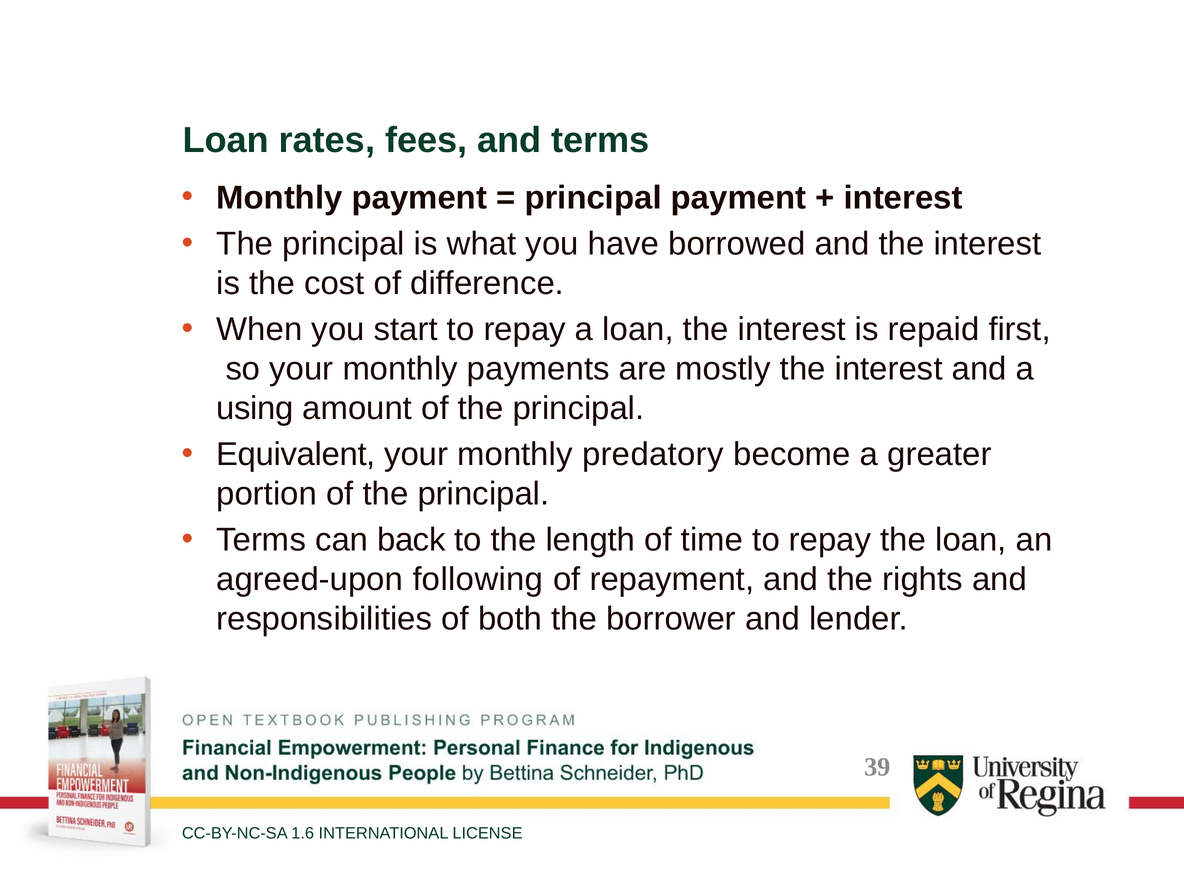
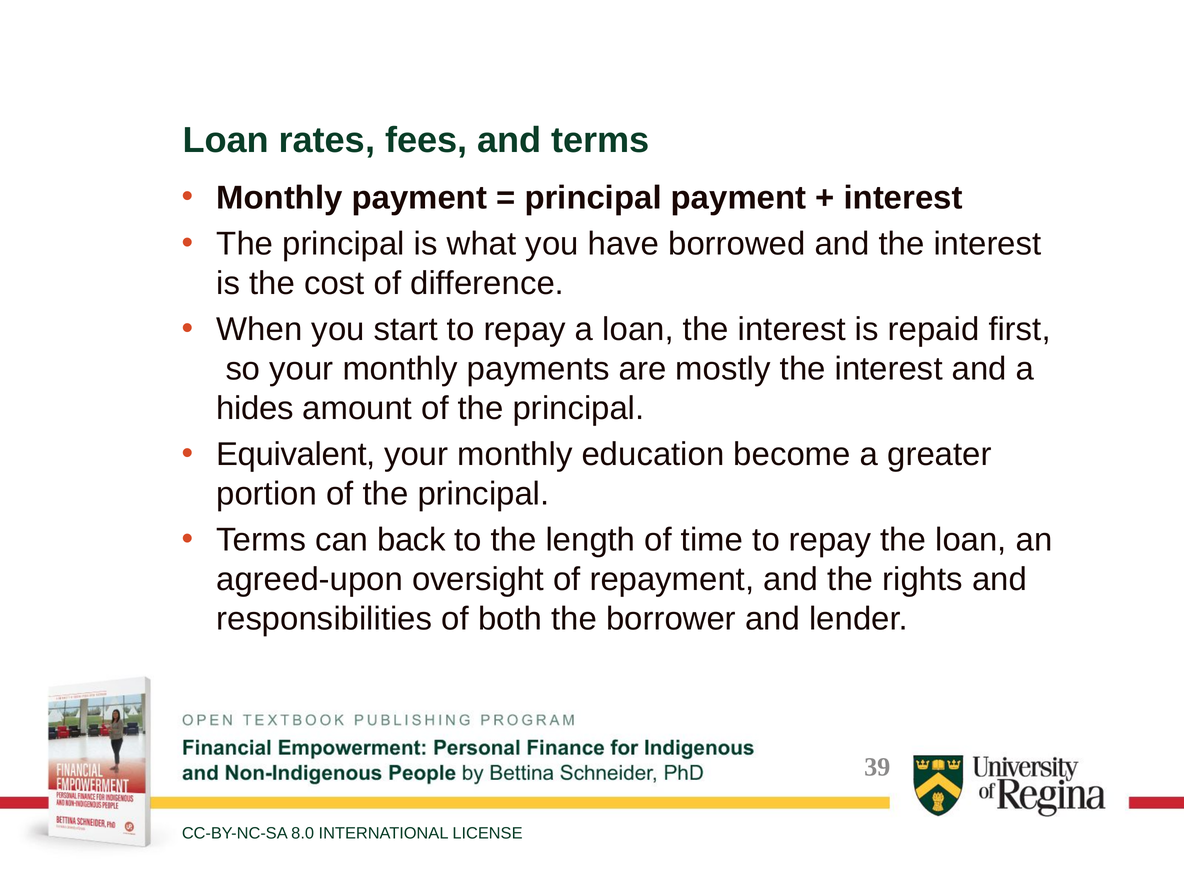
using: using -> hides (255, 409)
predatory: predatory -> education (653, 455)
following: following -> oversight (478, 580)
1.6: 1.6 -> 8.0 (303, 833)
